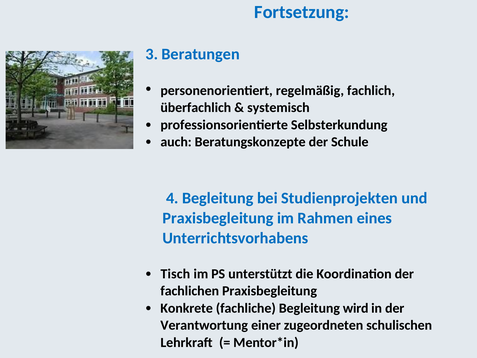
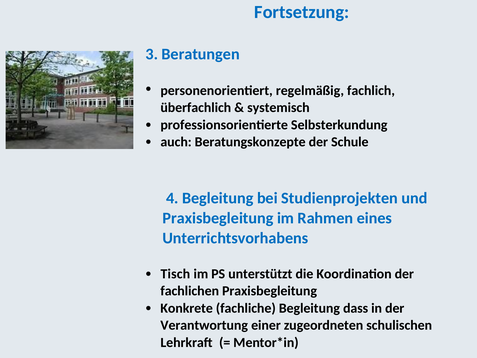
wird: wird -> dass (356, 308)
